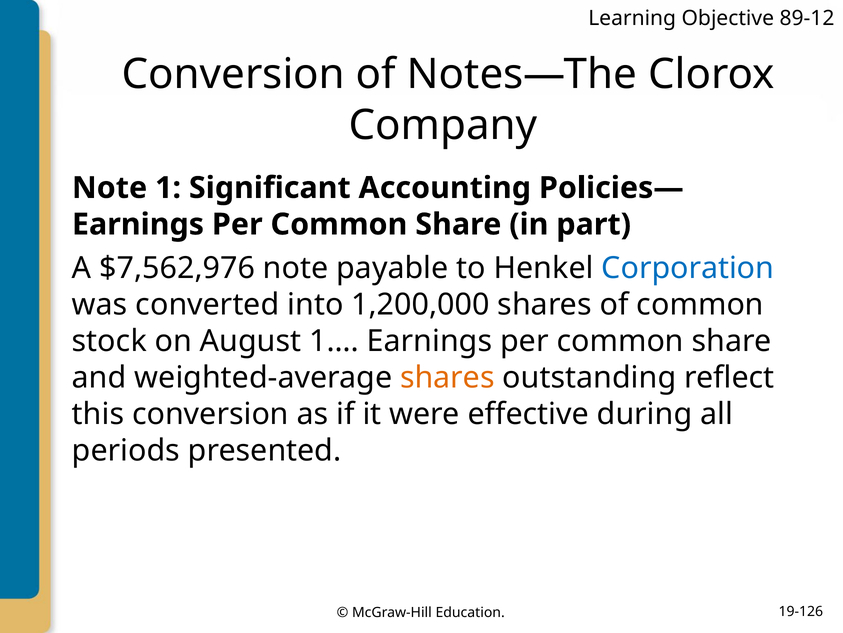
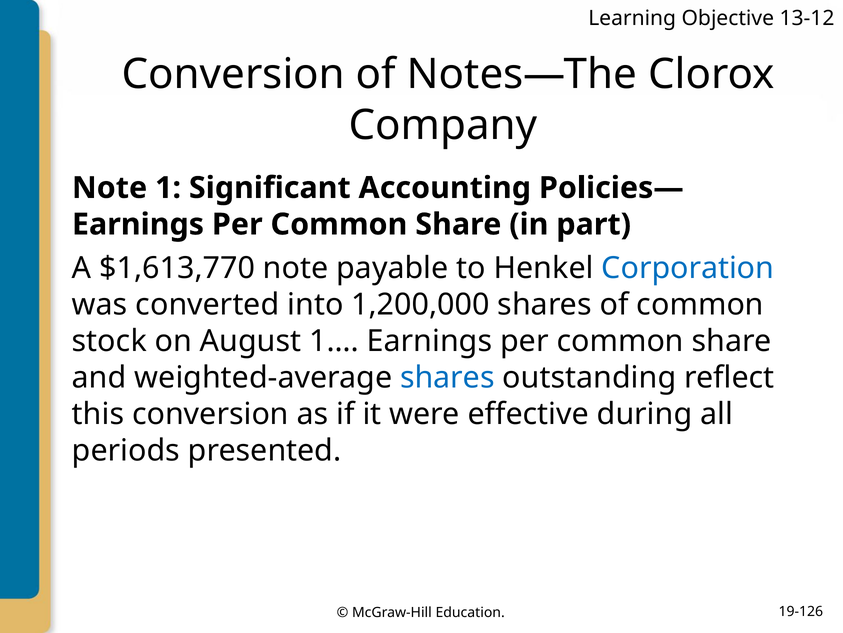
89-12: 89-12 -> 13-12 (807, 18)
$7,562,976: $7,562,976 -> $1,613,770 (177, 268)
shares colour: orange -> blue (447, 377)
